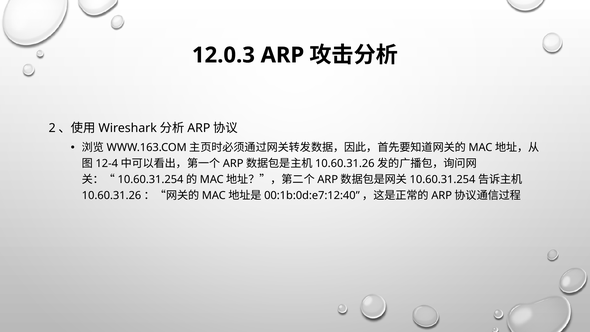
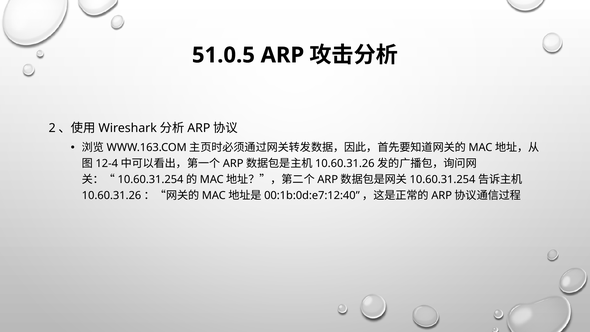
12.0.3: 12.0.3 -> 51.0.5 (223, 55)
